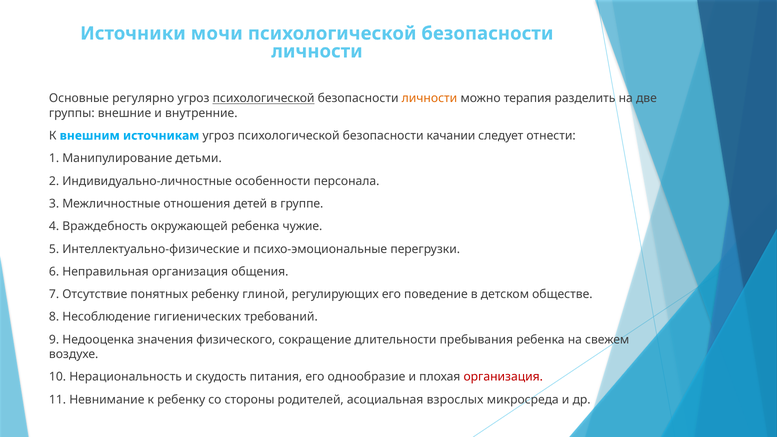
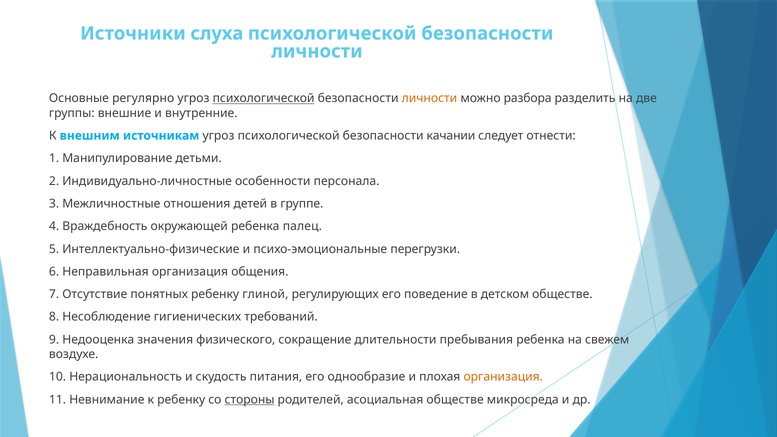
мочи: мочи -> слуха (217, 33)
терапия: терапия -> разбора (528, 98)
чужие: чужие -> палец (302, 226)
организация colour: red -> orange (503, 377)
стороны underline: none -> present (250, 400)
асоциальная взрослых: взрослых -> обществе (455, 400)
